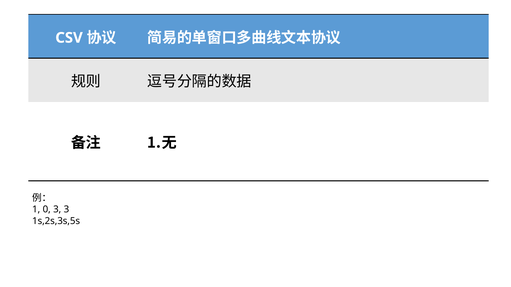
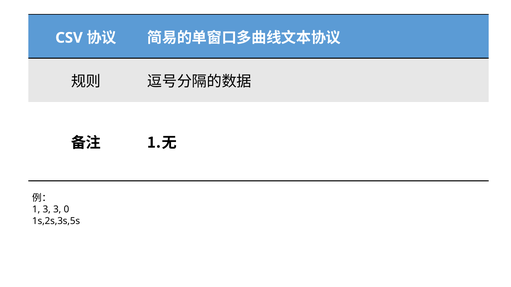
1 0: 0 -> 3 (47, 210)
3 3: 3 -> 0 (66, 210)
